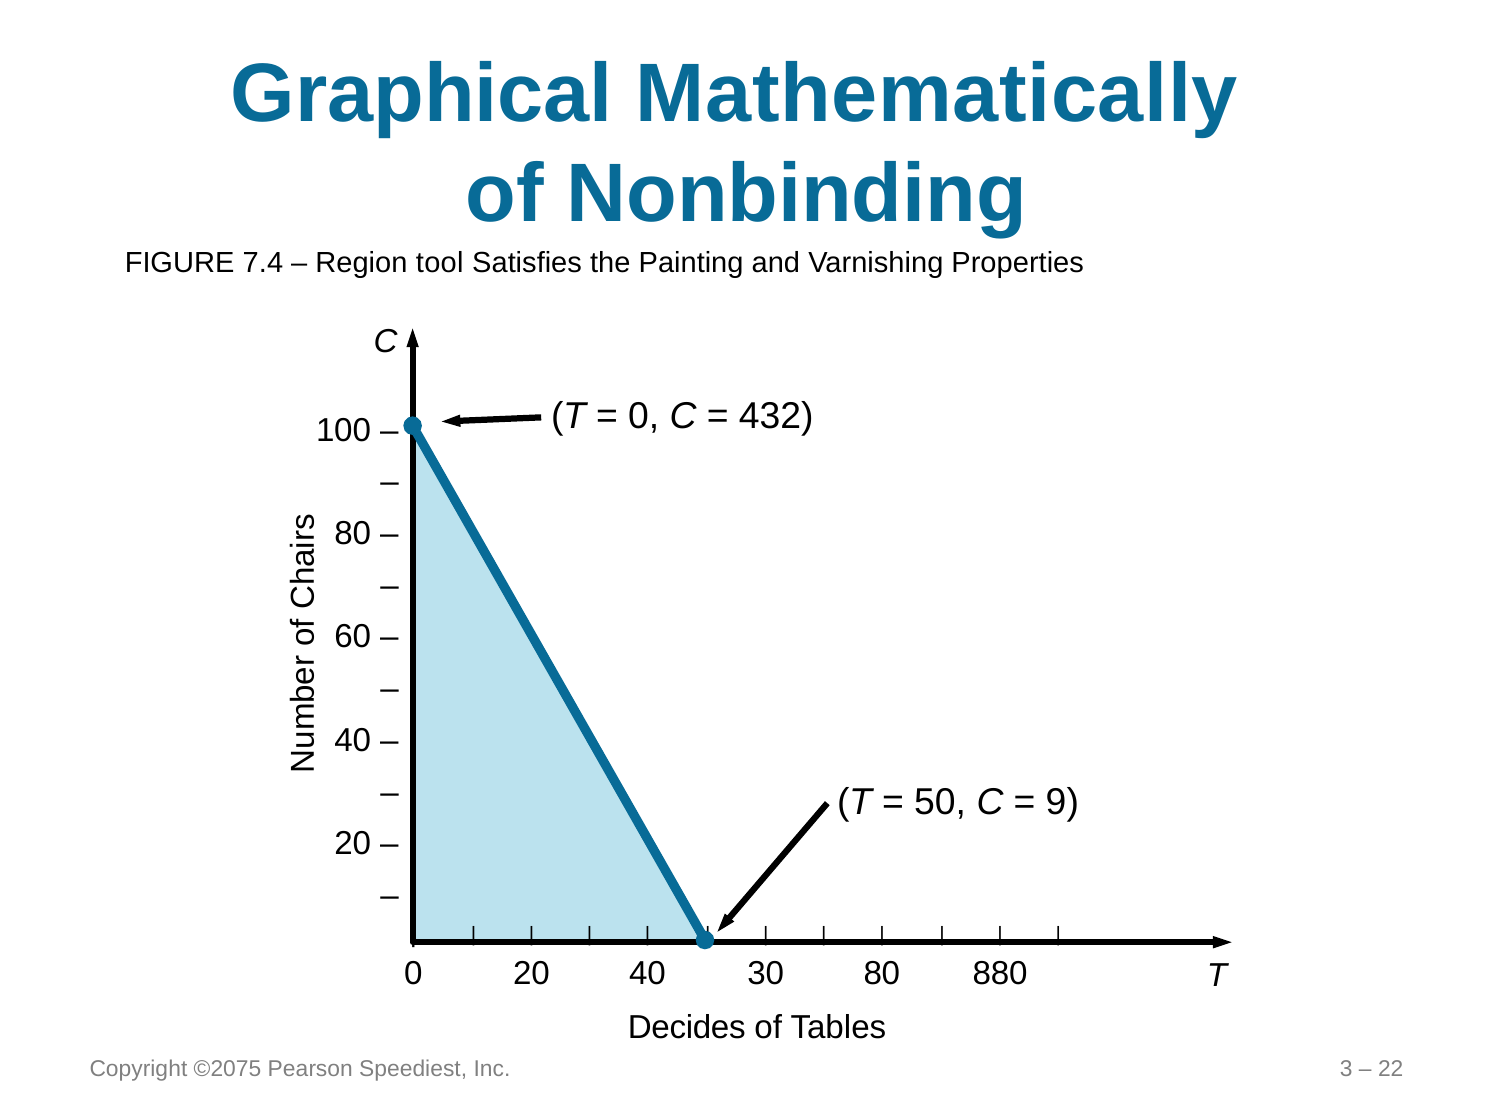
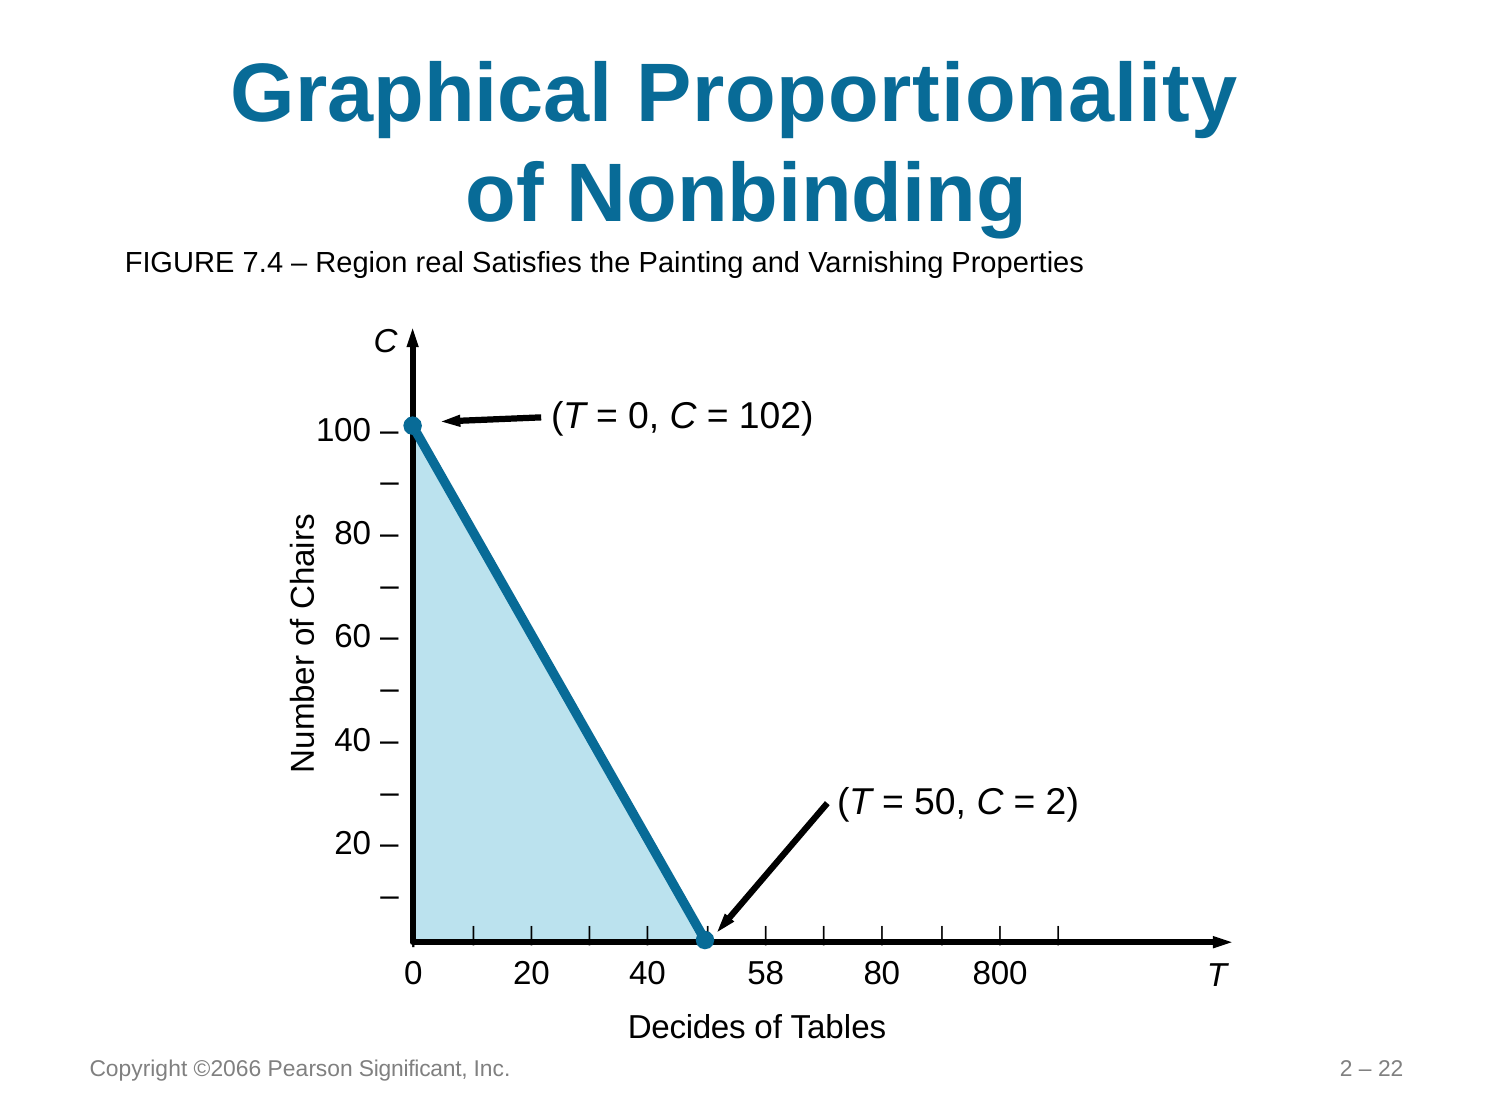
Mathematically: Mathematically -> Proportionality (937, 94)
tool: tool -> real (440, 262)
432: 432 -> 102 (776, 416)
9: 9 -> 2 (1062, 802)
30: 30 -> 58 (766, 974)
880: 880 -> 800 (1000, 974)
©2075: ©2075 -> ©2066 (227, 1069)
Speediest: Speediest -> Significant (413, 1069)
Inc 3: 3 -> 2 (1346, 1069)
